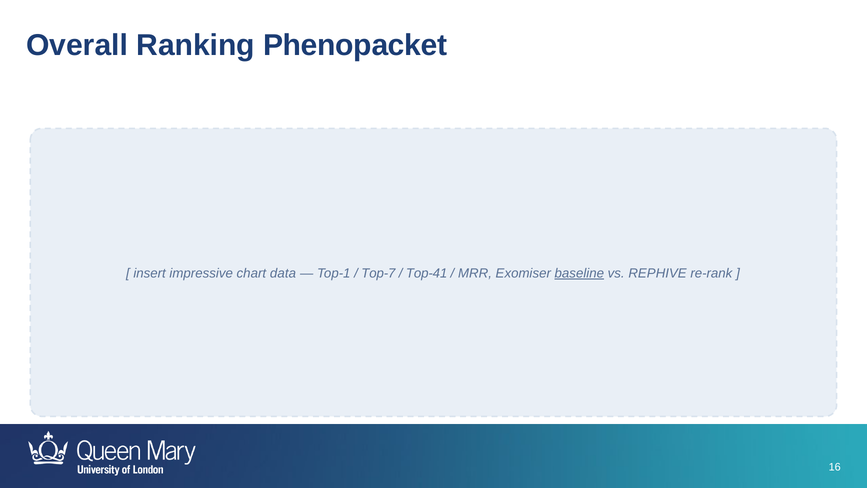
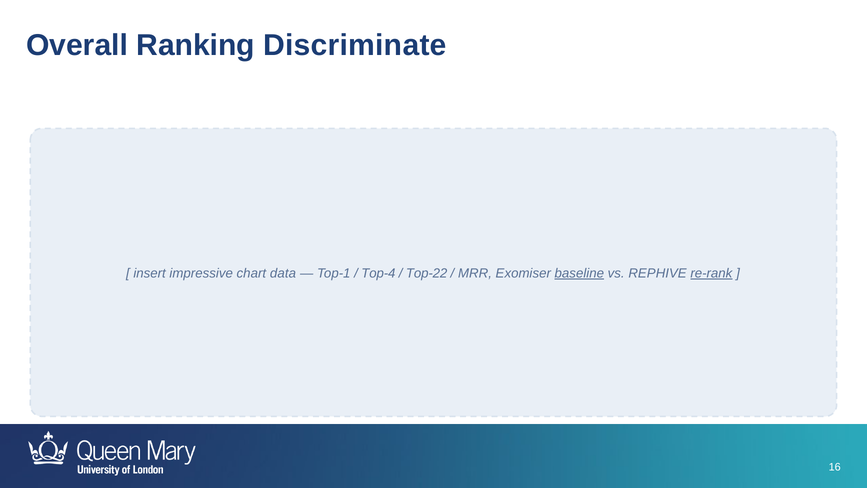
Phenopacket: Phenopacket -> Discriminate (355, 45)
Top-7: Top-7 -> Top-4 (378, 273)
Top-41: Top-41 -> Top-22 (427, 273)
re-rank underline: none -> present (711, 273)
